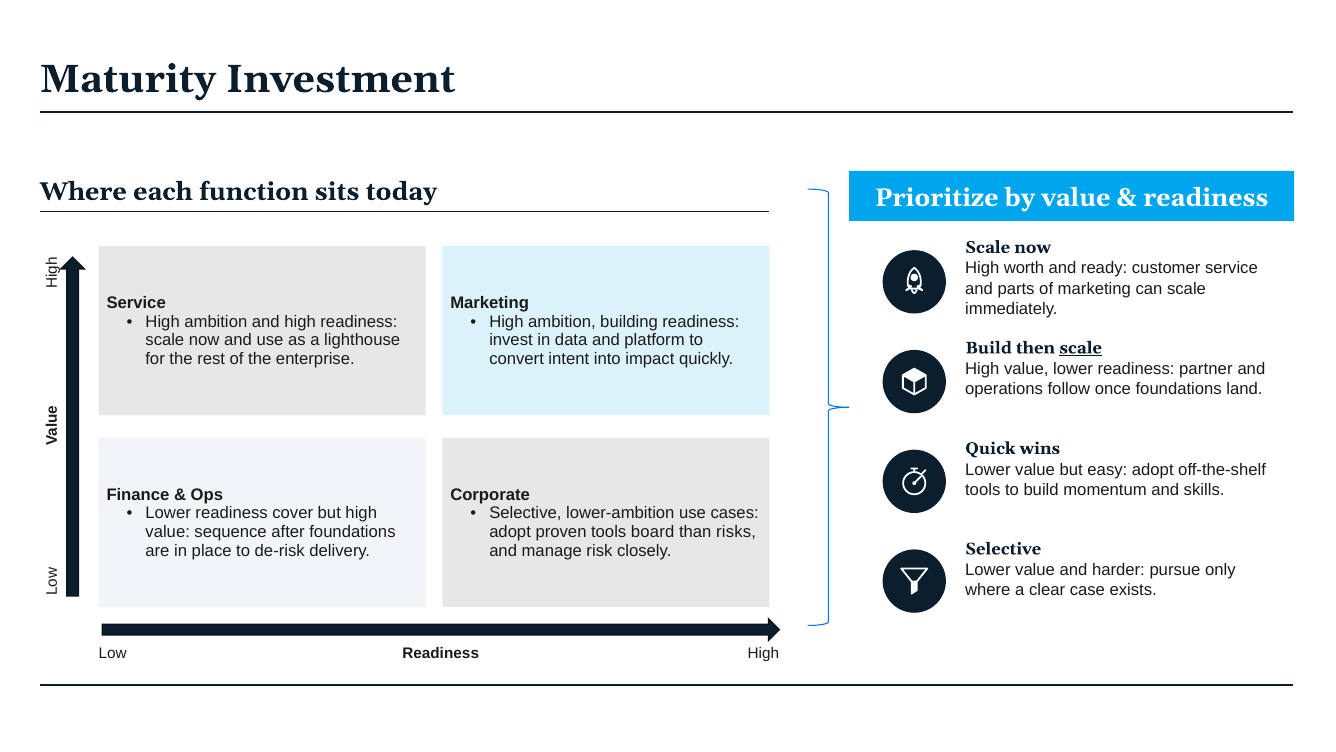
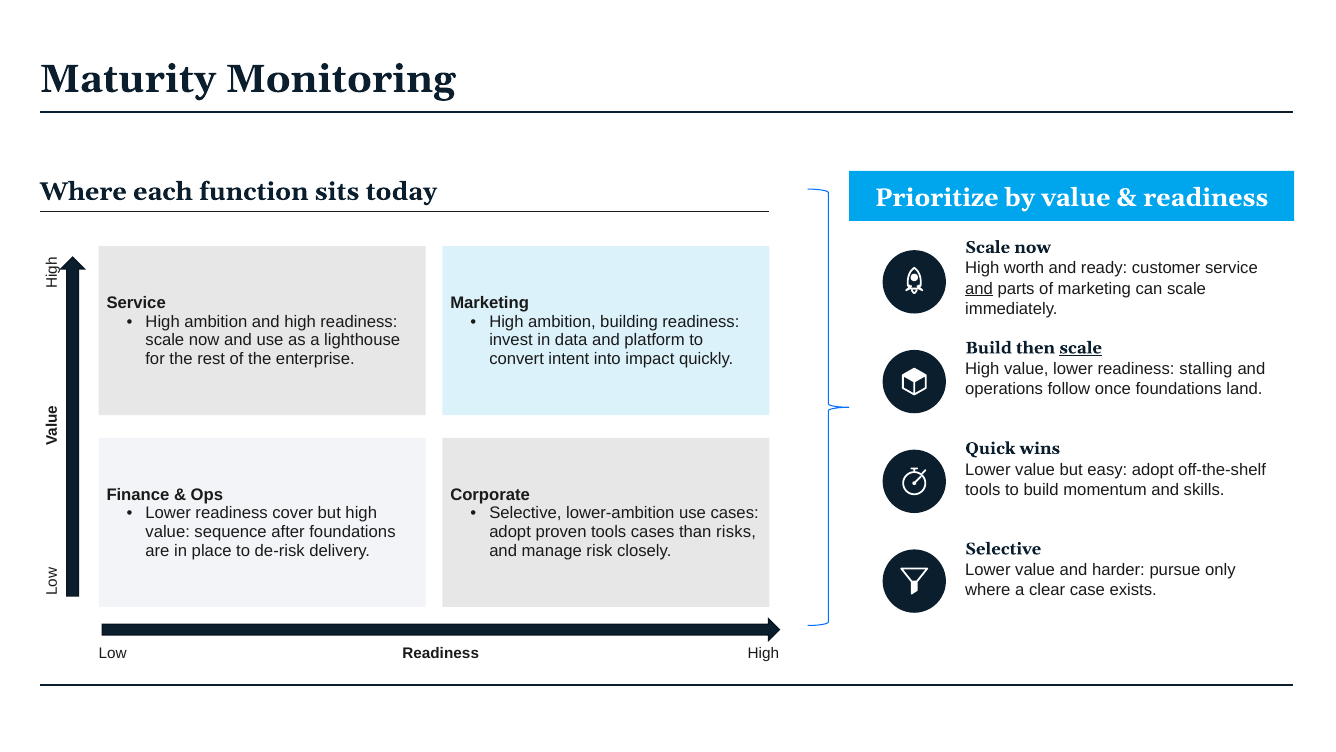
Investment: Investment -> Monitoring (341, 79)
and underline: none -> present (979, 288)
partner: partner -> stalling (1206, 369)
tools board: board -> cases (653, 532)
